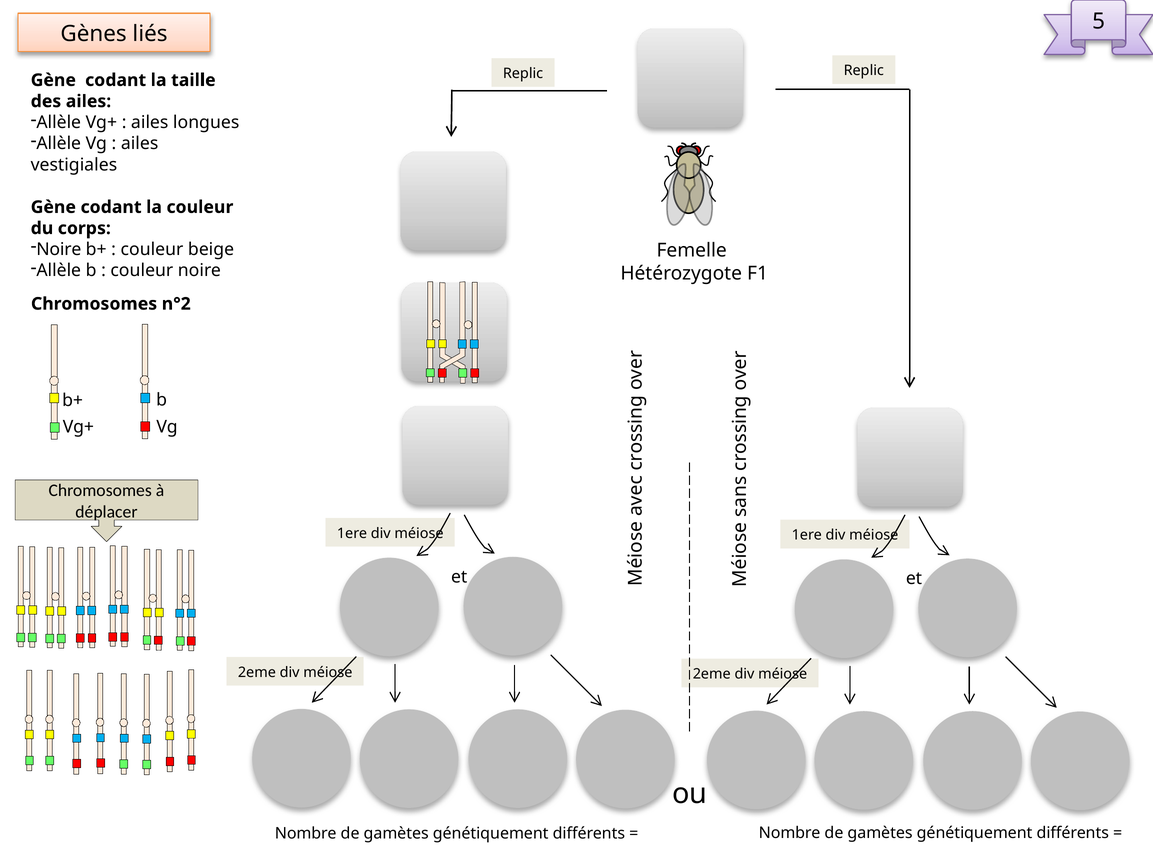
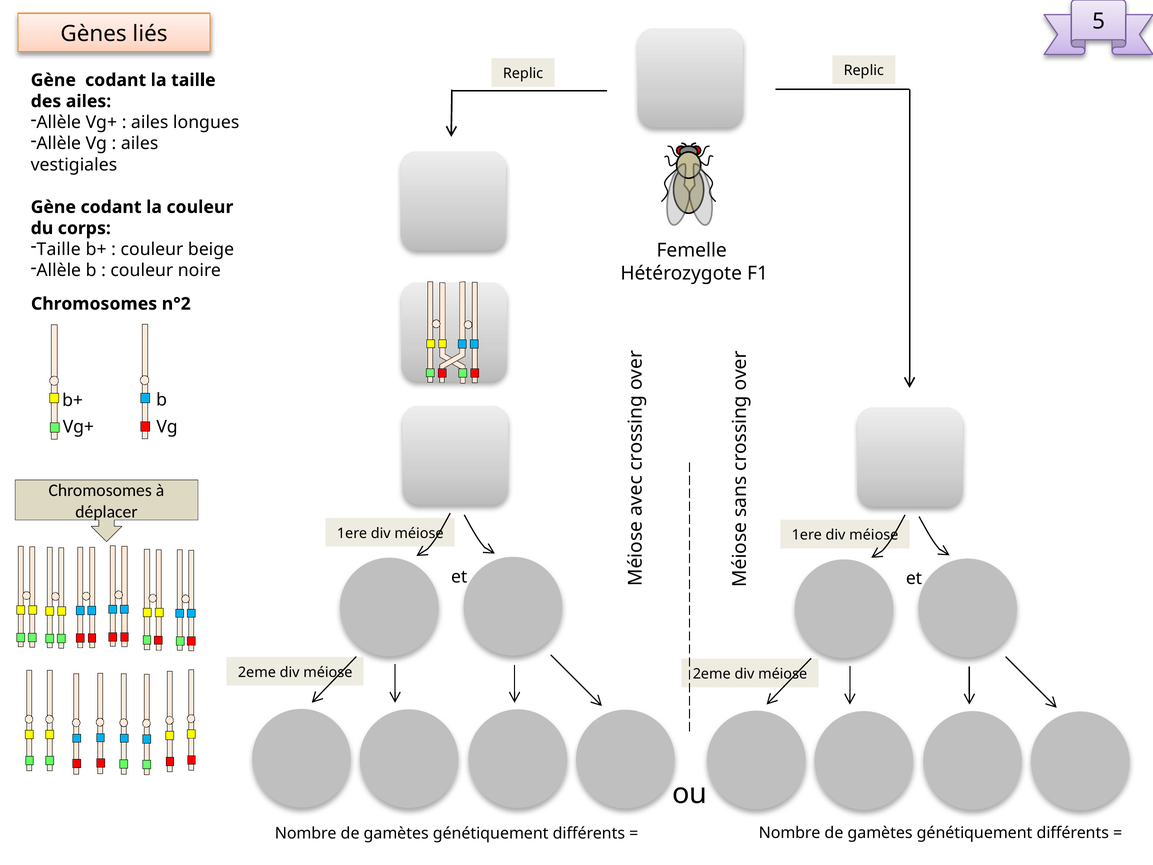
Noire: Noire -> Taille (59, 249)
